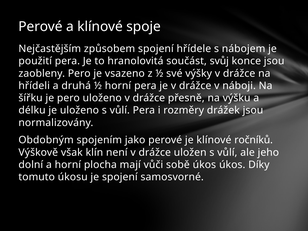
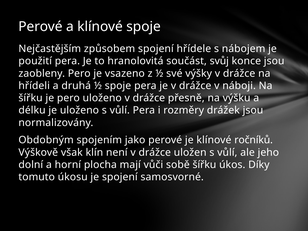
½ horní: horní -> spoje (118, 86)
sobě úkos: úkos -> šířku (204, 165)
